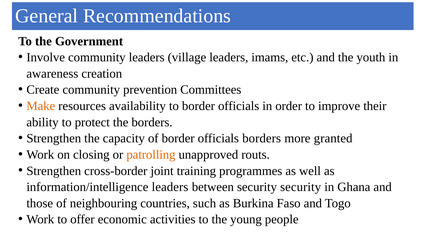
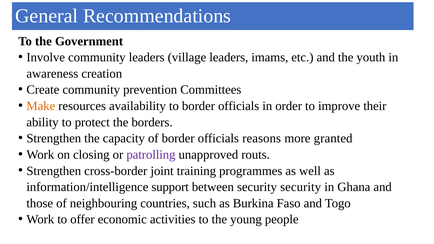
officials borders: borders -> reasons (262, 138)
patrolling colour: orange -> purple (151, 155)
information/intelligence leaders: leaders -> support (170, 187)
